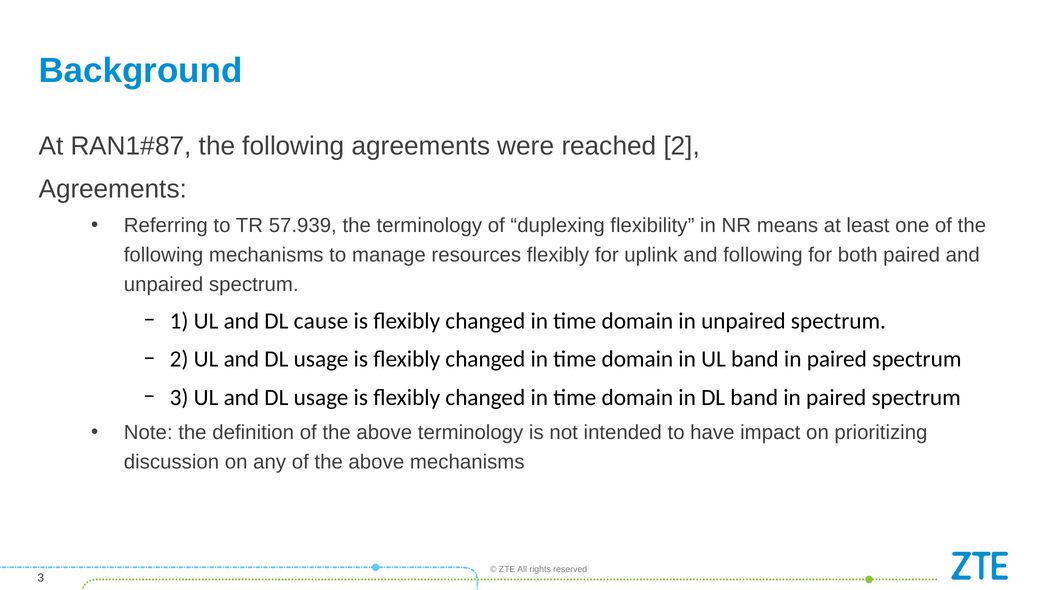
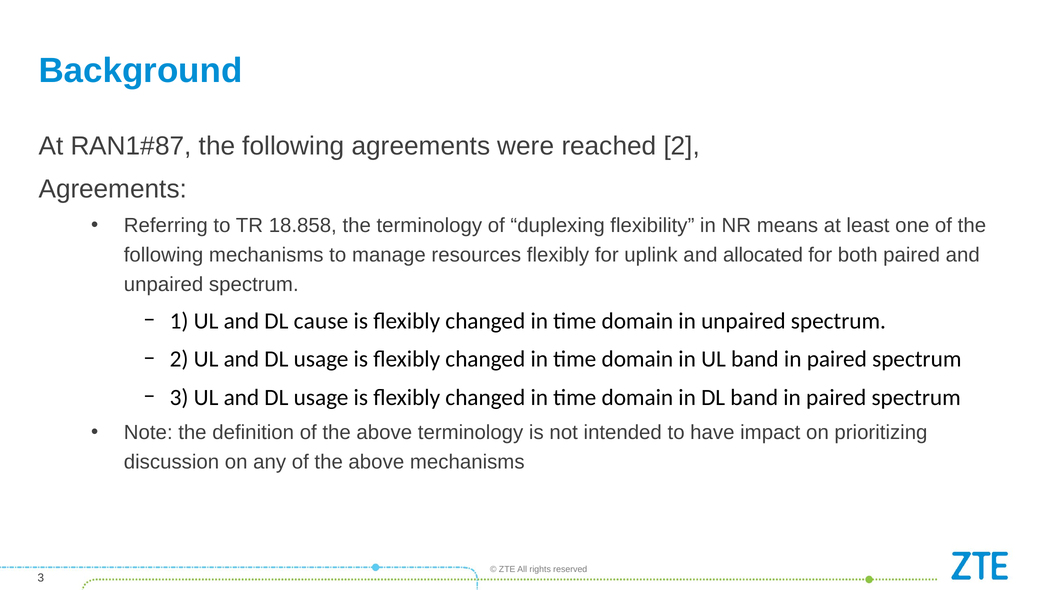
57.939: 57.939 -> 18.858 (303, 226)
and following: following -> allocated (763, 255)
